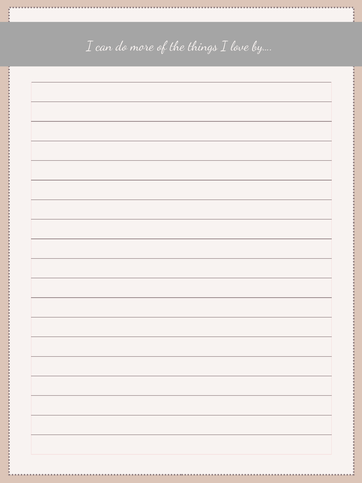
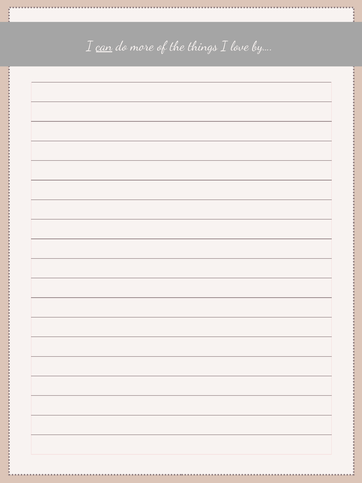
can underline: none -> present (104, 46)
